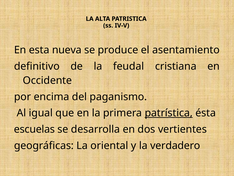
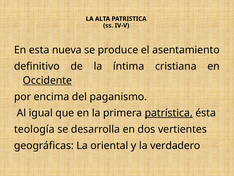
feudal: feudal -> íntima (129, 66)
Occidente underline: none -> present (47, 80)
escuelas: escuelas -> teología (34, 129)
